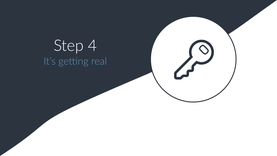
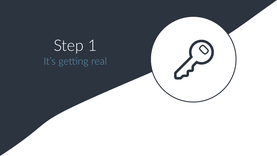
4: 4 -> 1 (92, 46)
